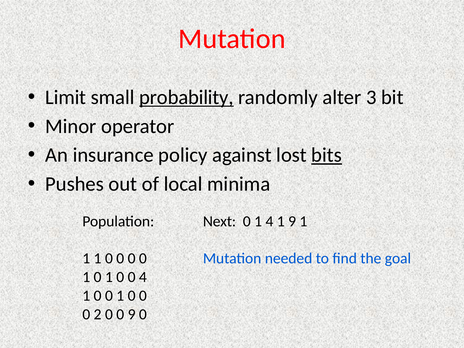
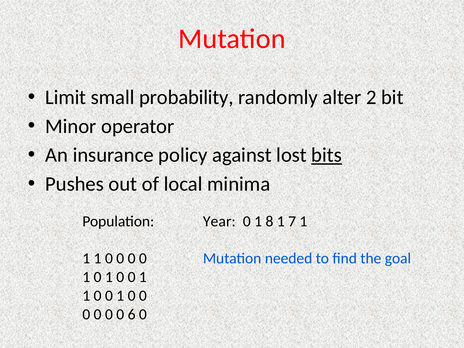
probability underline: present -> none (186, 97)
3: 3 -> 2 (371, 97)
Next: Next -> Year (219, 221)
1 4: 4 -> 8 (269, 221)
1 9: 9 -> 7 (292, 221)
4: 4 -> 1 (143, 277)
2: 2 -> 0 (98, 314)
0 9: 9 -> 6 (132, 314)
